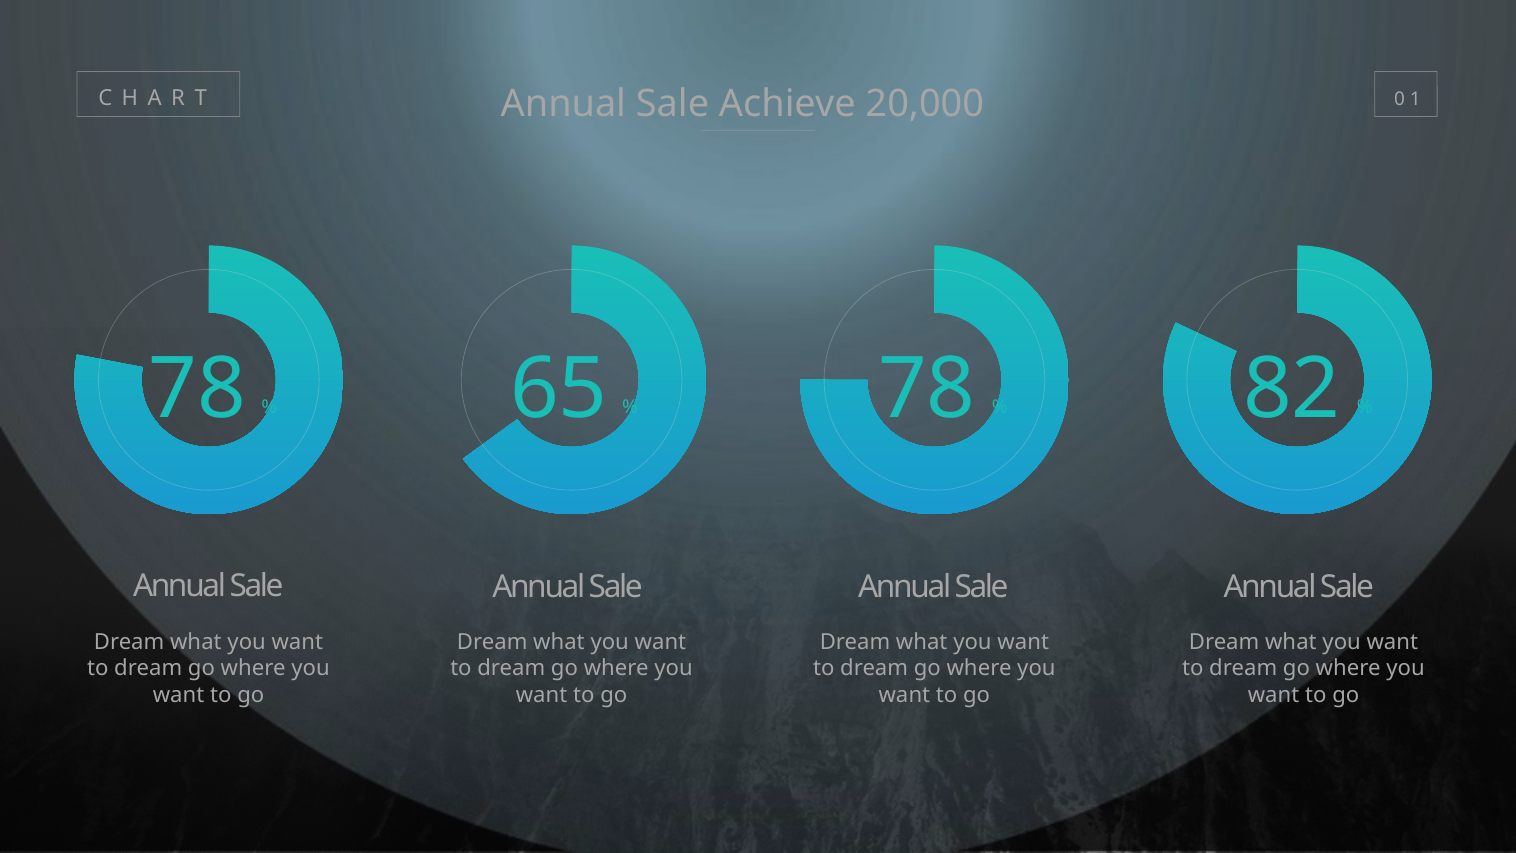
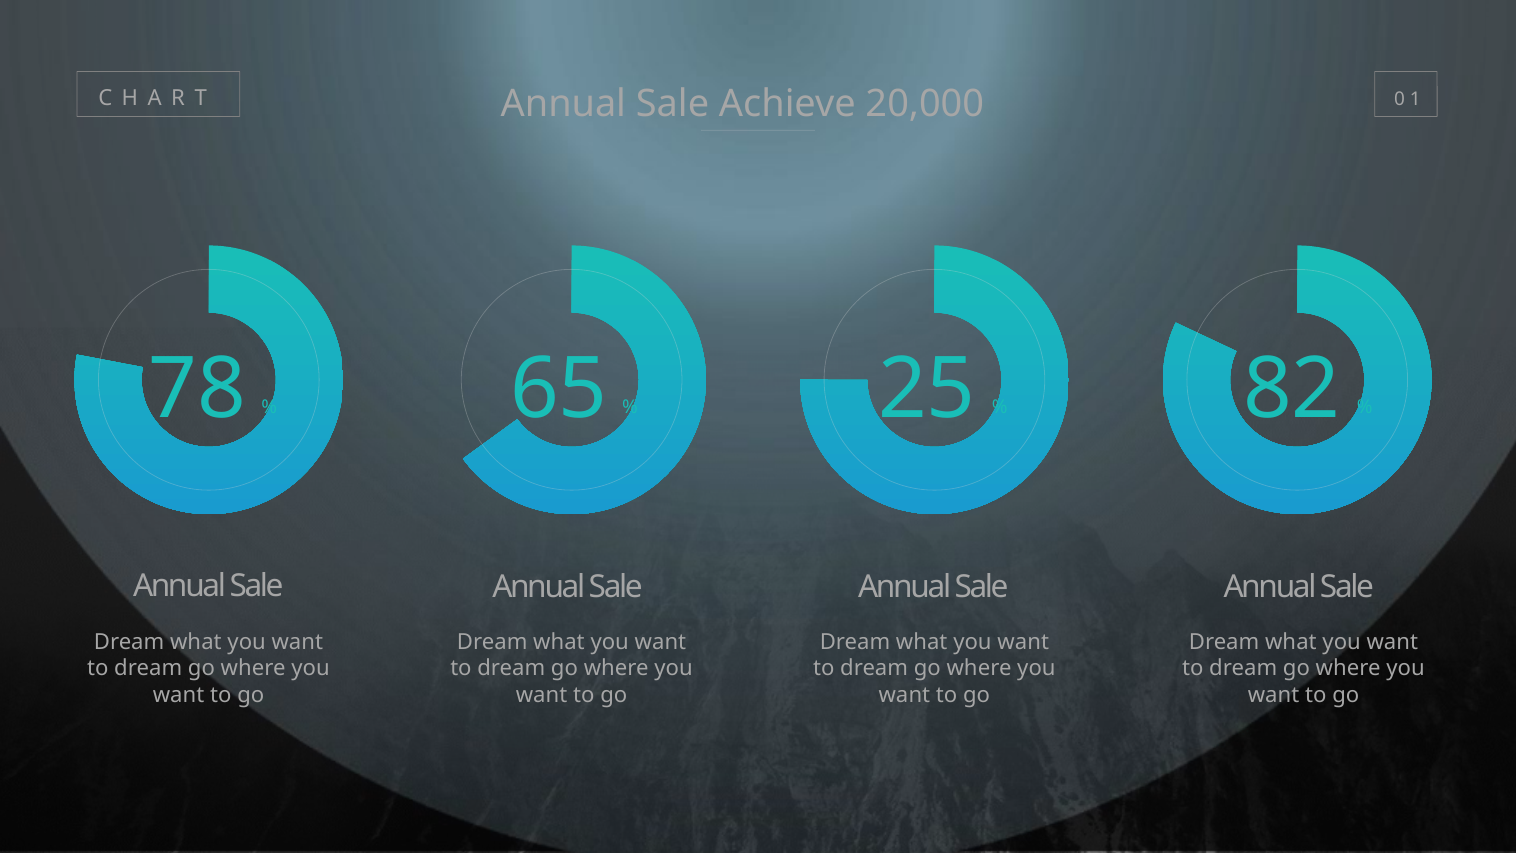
78: 78 -> 25 (927, 389)
